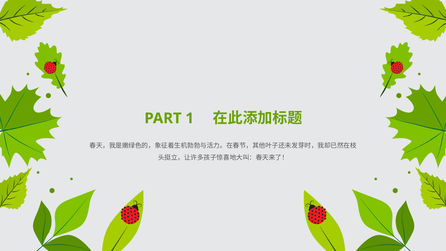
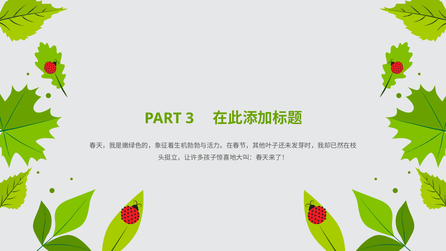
1: 1 -> 3 (190, 118)
